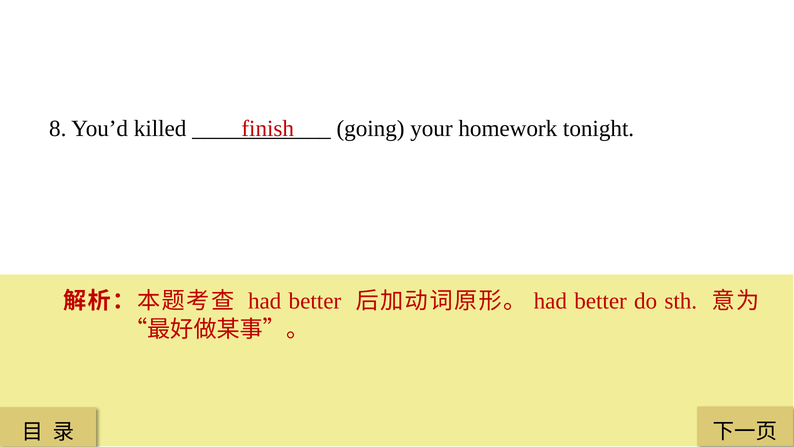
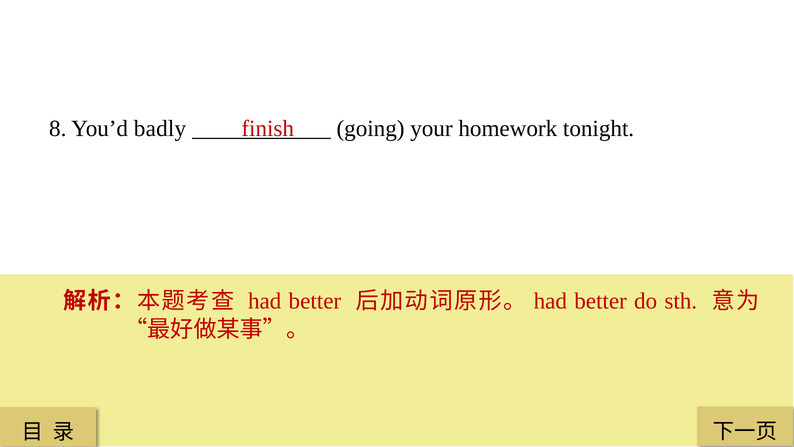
killed: killed -> badly (160, 128)
